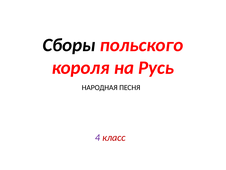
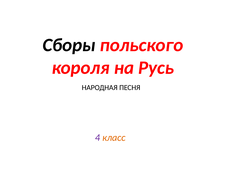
класс colour: red -> orange (114, 137)
